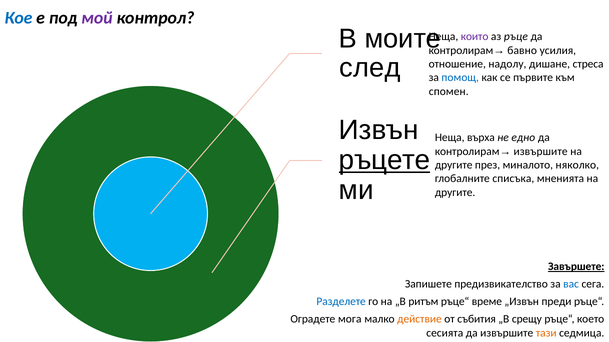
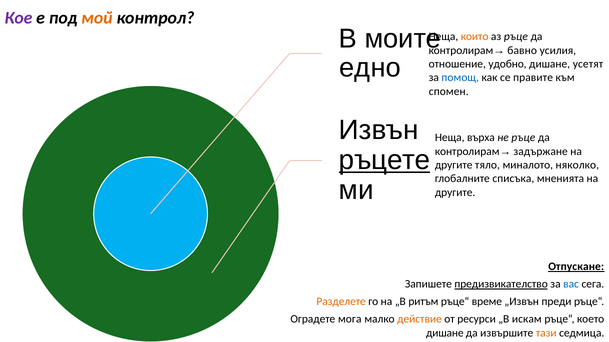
Кое colour: blue -> purple (18, 18)
мой colour: purple -> orange (97, 18)
които colour: purple -> orange (475, 37)
след: след -> едно (370, 68)
надолу: надолу -> удобно (507, 64)
стреса: стреса -> усетят (588, 64)
първите: първите -> правите (533, 78)
не едно: едно -> ръце (523, 138)
контролирам→ извършите: извършите -> задържане (541, 152)
през: през -> тяло (487, 165)
Завършете: Завършете -> Отпускане (576, 267)
предизвикателство underline: none -> present (501, 285)
Разделете colour: blue -> orange (341, 302)
събития: събития -> ресурси (477, 320)
срещу: срещу -> искам (527, 320)
сесията: сесията -> дишане (445, 333)
